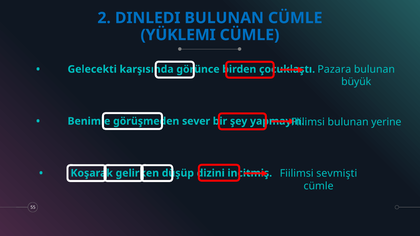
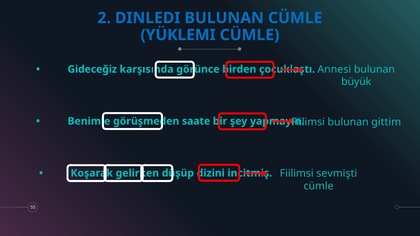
Pazara: Pazara -> Annesi (334, 69)
Gelecekti: Gelecekti -> Gideceğiz (92, 69)
yerine: yerine -> gittim (386, 122)
sever: sever -> saate (196, 121)
